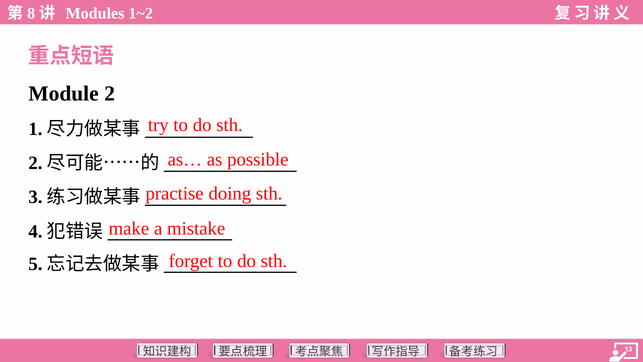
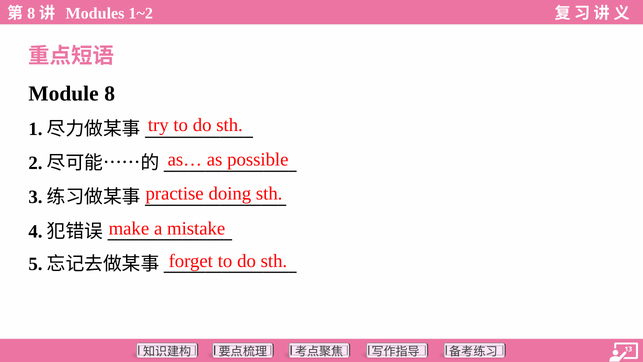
Module 2: 2 -> 8 (110, 93)
